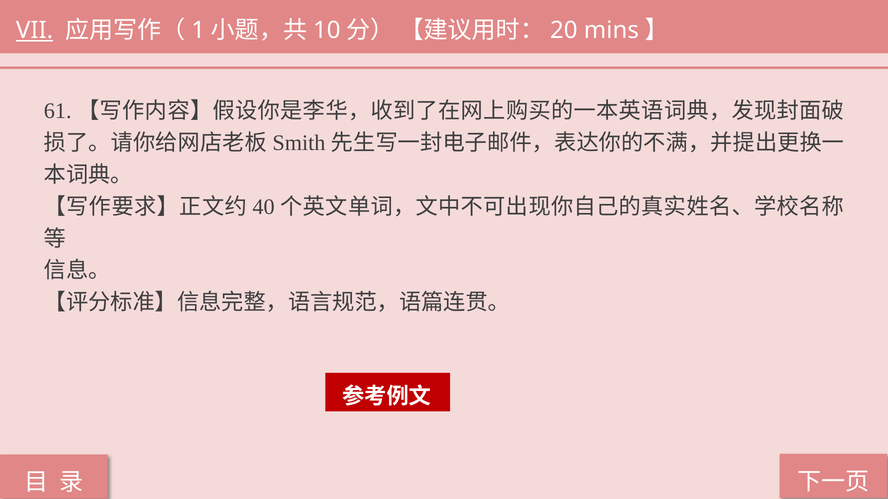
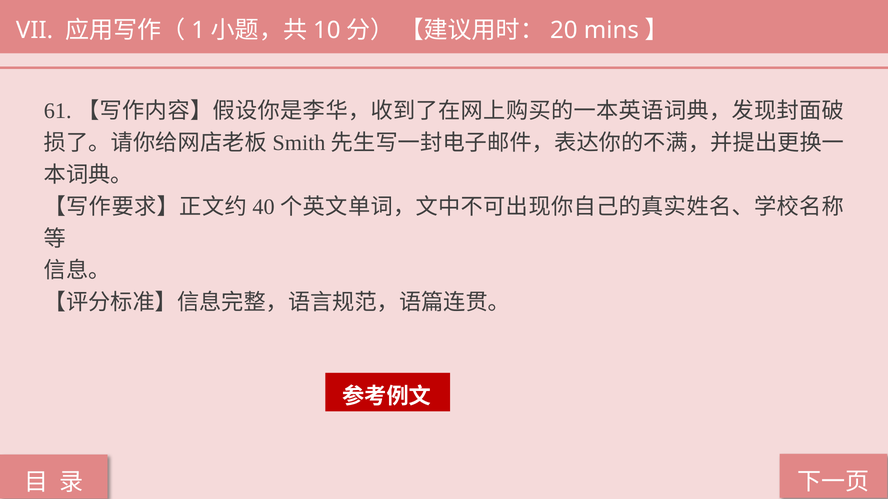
VII underline: present -> none (35, 30)
